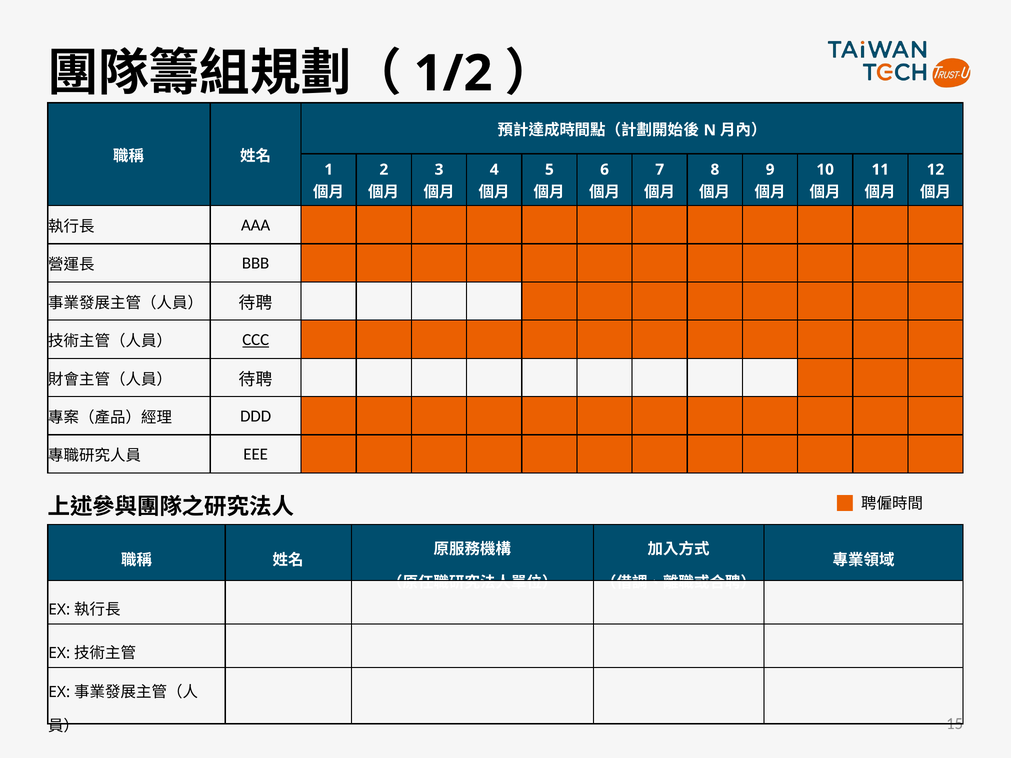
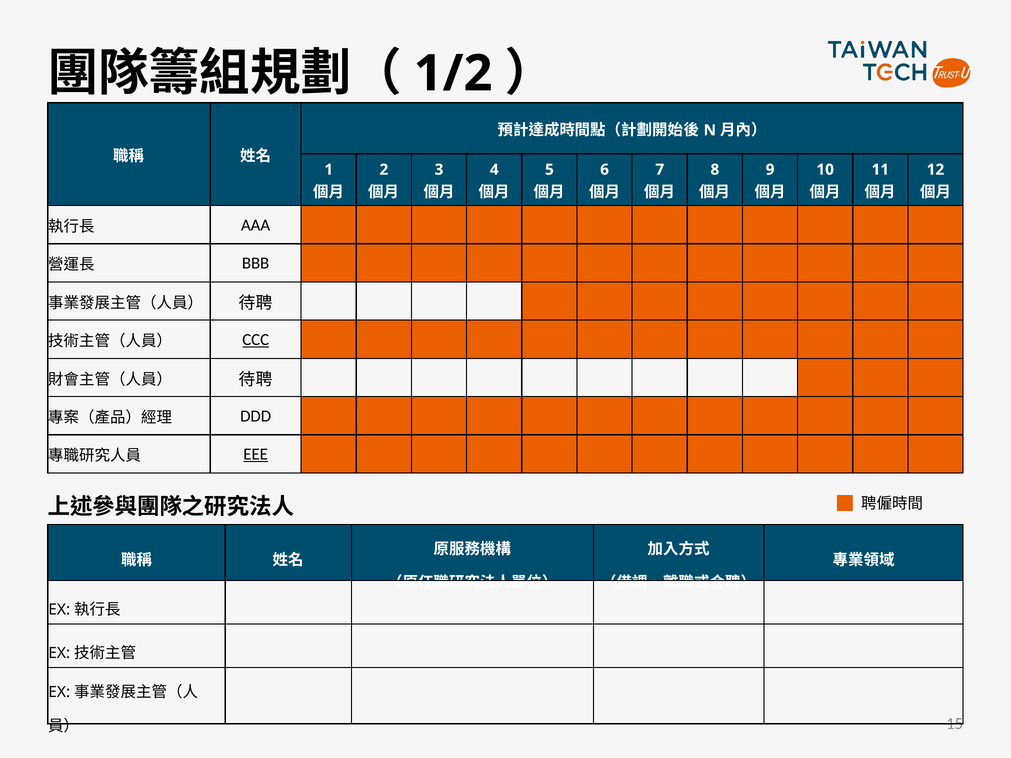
EEE underline: none -> present (256, 454)
